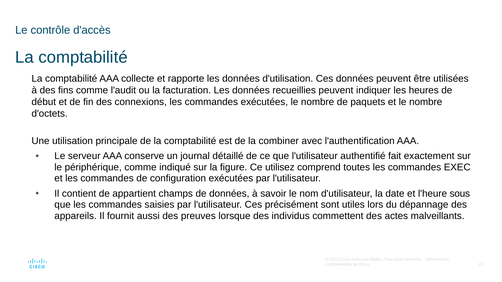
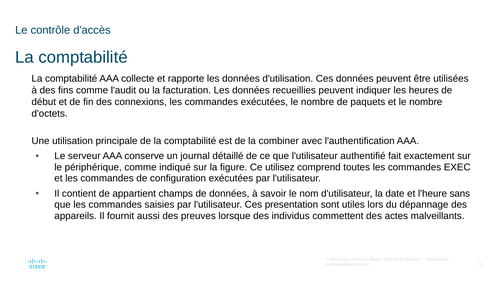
sous: sous -> sans (460, 194)
précisément: précisément -> presentation (291, 205)
